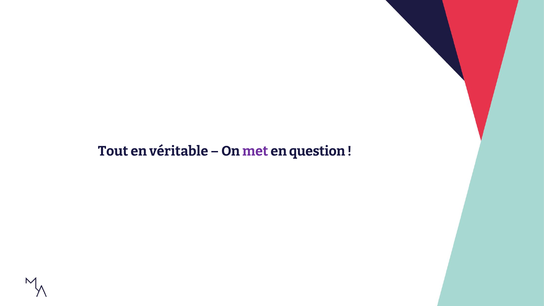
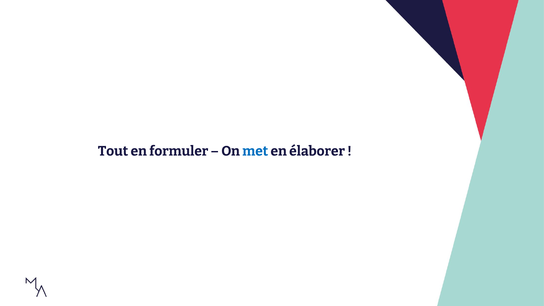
véritable: véritable -> formuler (179, 151)
met colour: purple -> blue (255, 151)
question: question -> élaborer (317, 151)
